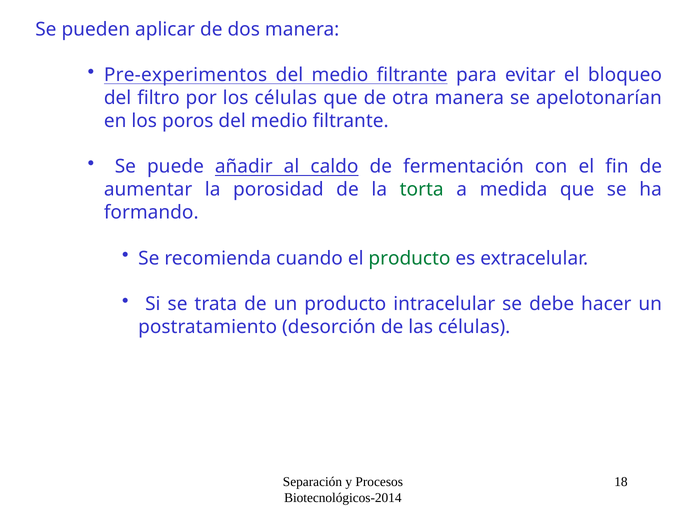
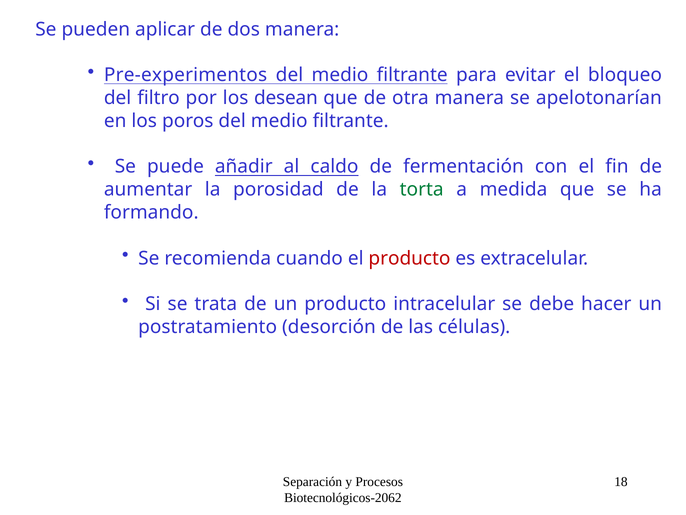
los células: células -> desean (286, 98)
producto colour: green -> red (409, 258)
Biotecnológicos-2014: Biotecnológicos-2014 -> Biotecnológicos-2062 (343, 497)
